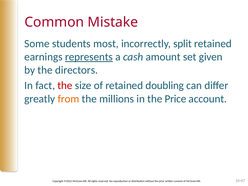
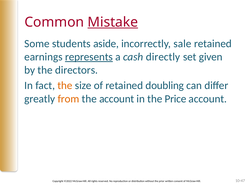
Mistake underline: none -> present (113, 22)
most: most -> aside (106, 44)
split: split -> sale (182, 44)
amount: amount -> directly (163, 57)
the colour: red -> orange (65, 86)
the millions: millions -> account (117, 99)
